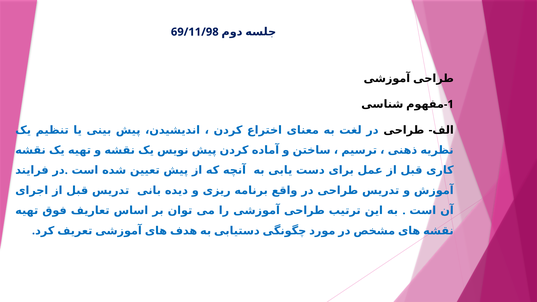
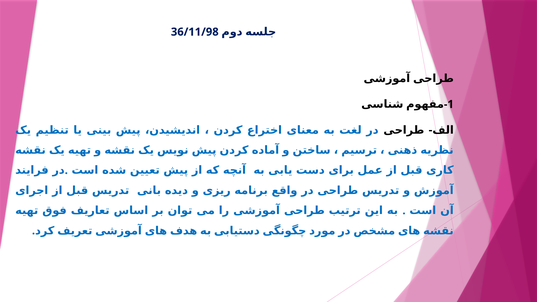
69/11/98: 69/11/98 -> 36/11/98 (195, 32)
